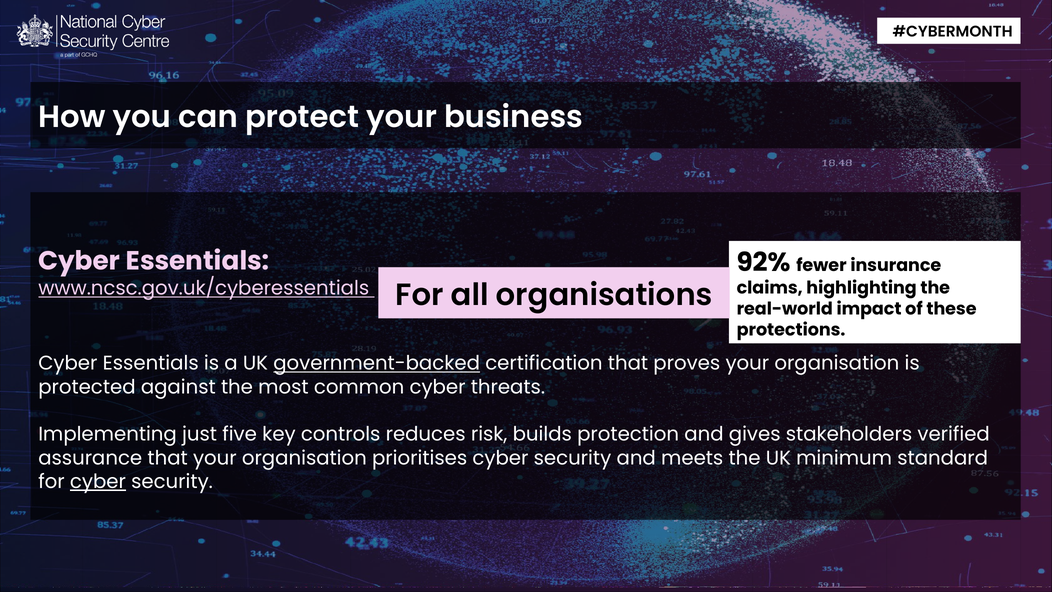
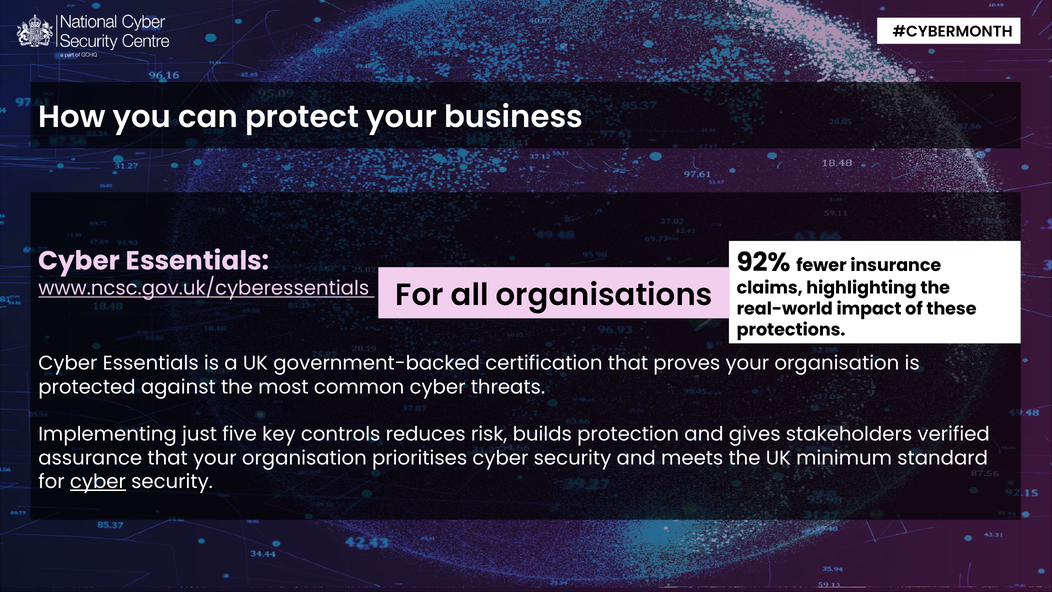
government-backed underline: present -> none (377, 363)
